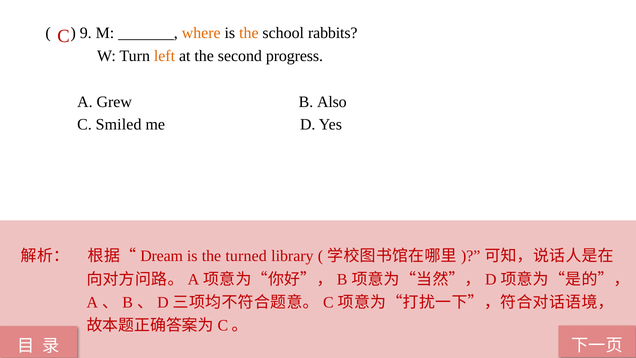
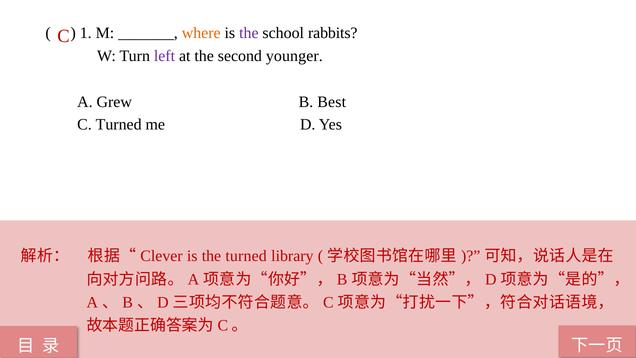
9: 9 -> 1 (86, 33)
the colour: orange -> purple (249, 33)
left colour: orange -> purple (164, 56)
progress: progress -> younger (294, 56)
Also: Also -> Best (332, 102)
C Smiled: Smiled -> Turned (119, 125)
Dream: Dream -> Clever (162, 256)
